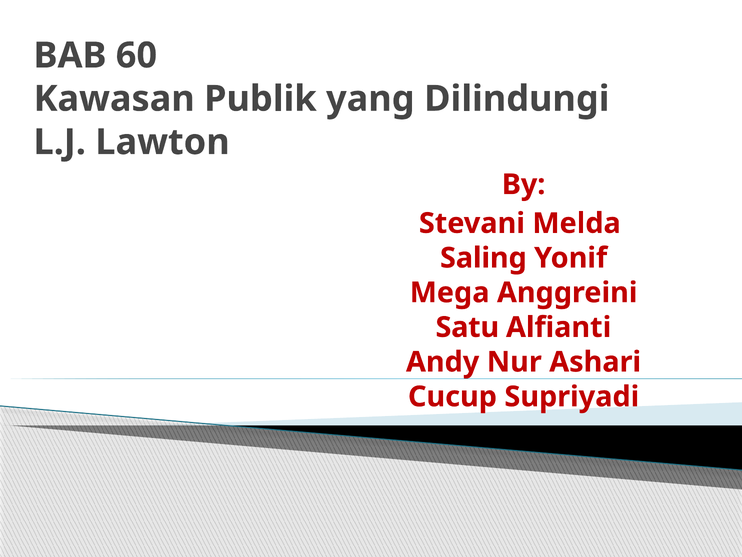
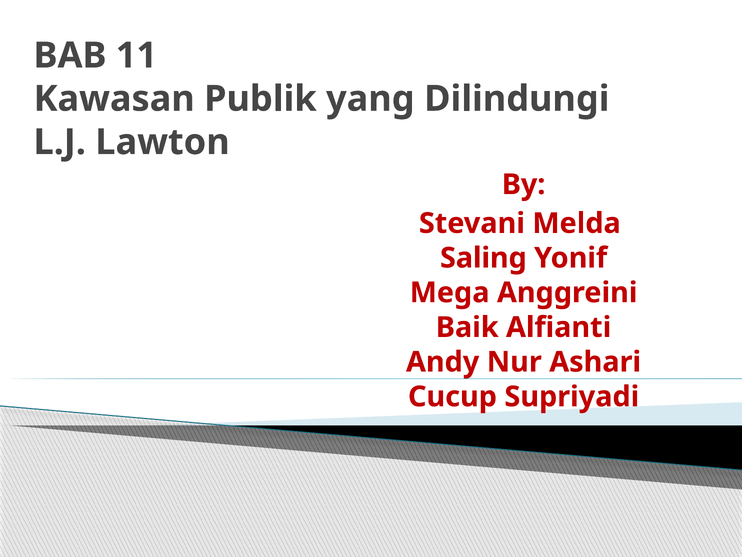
60: 60 -> 11 (136, 55)
Satu: Satu -> Baik (467, 327)
